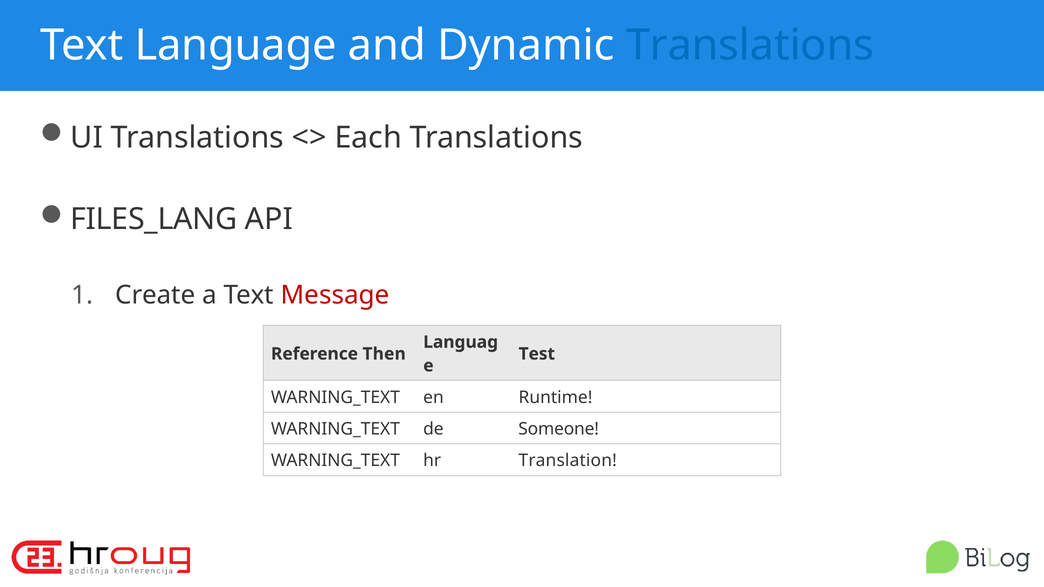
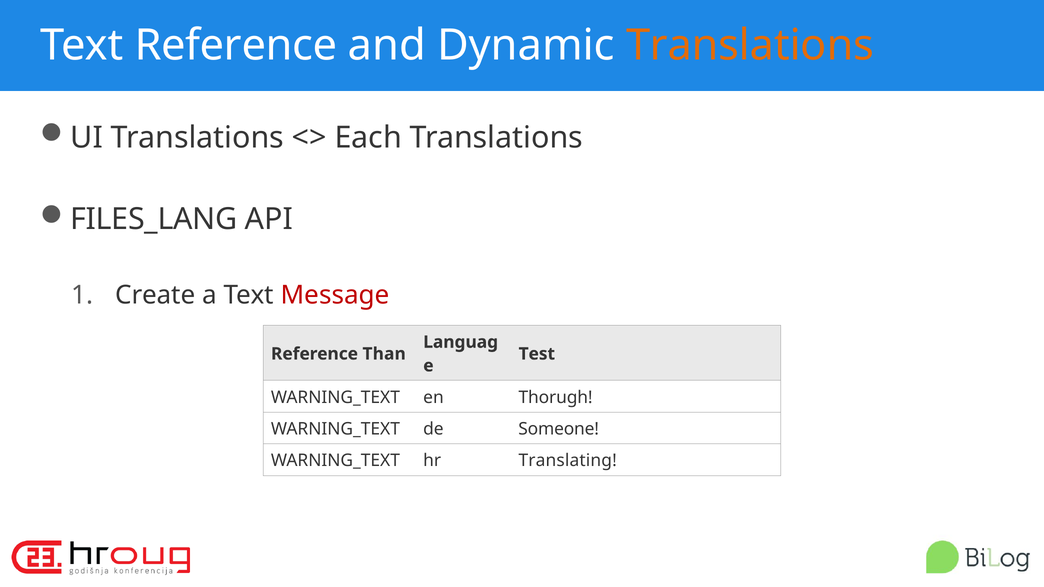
Text Language: Language -> Reference (236, 45)
Translations colour: blue -> orange (750, 45)
Then: Then -> Than (384, 354)
Runtime: Runtime -> Thorugh (556, 397)
Translation: Translation -> Translating (568, 461)
